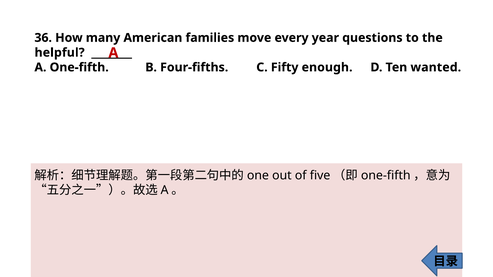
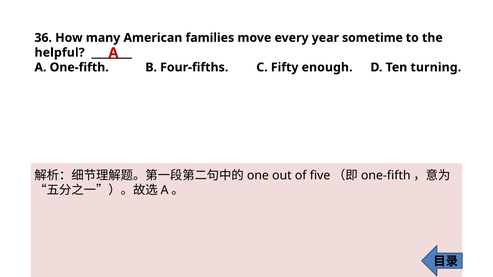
questions: questions -> sometime (372, 38)
wanted: wanted -> turning (436, 67)
